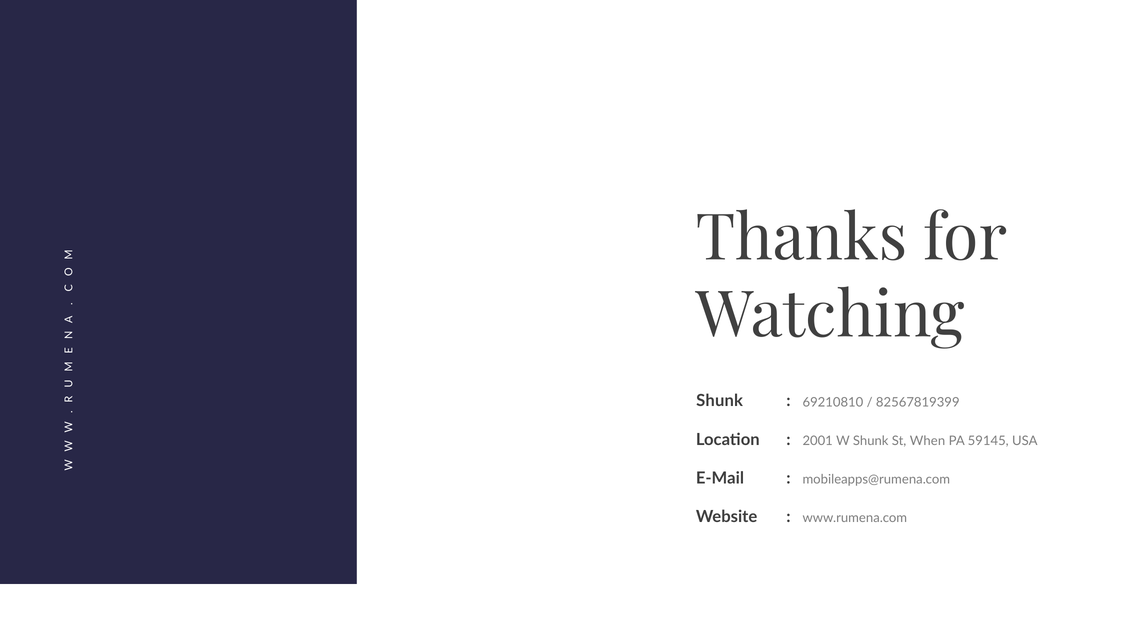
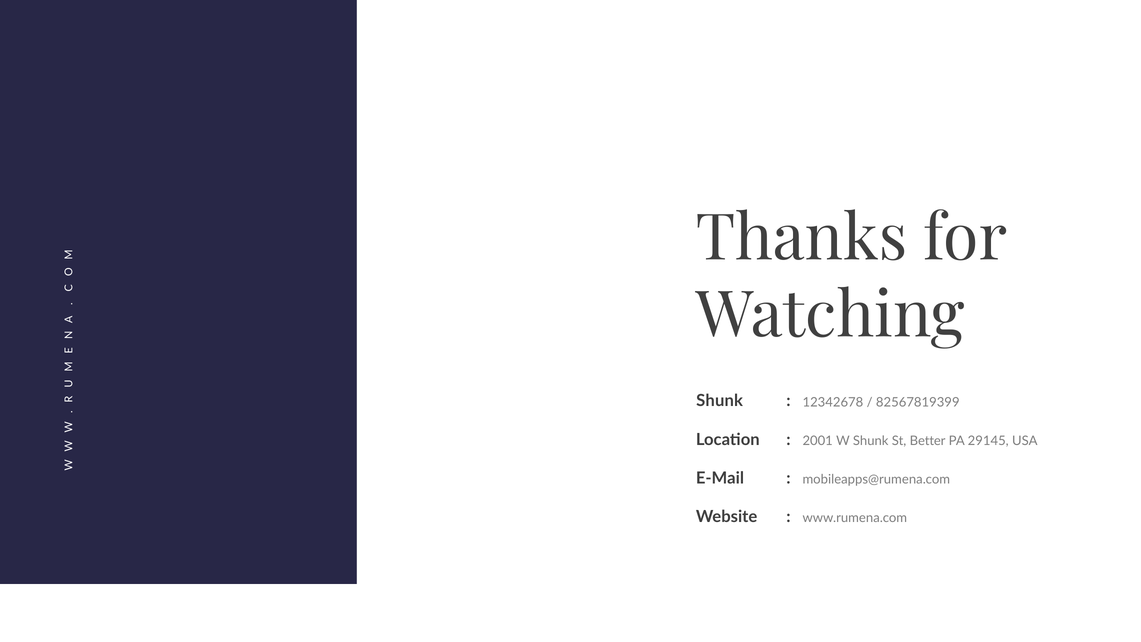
69210810: 69210810 -> 12342678 (833, 402)
When: When -> Better (928, 441)
59145: 59145 -> 29145 (988, 441)
